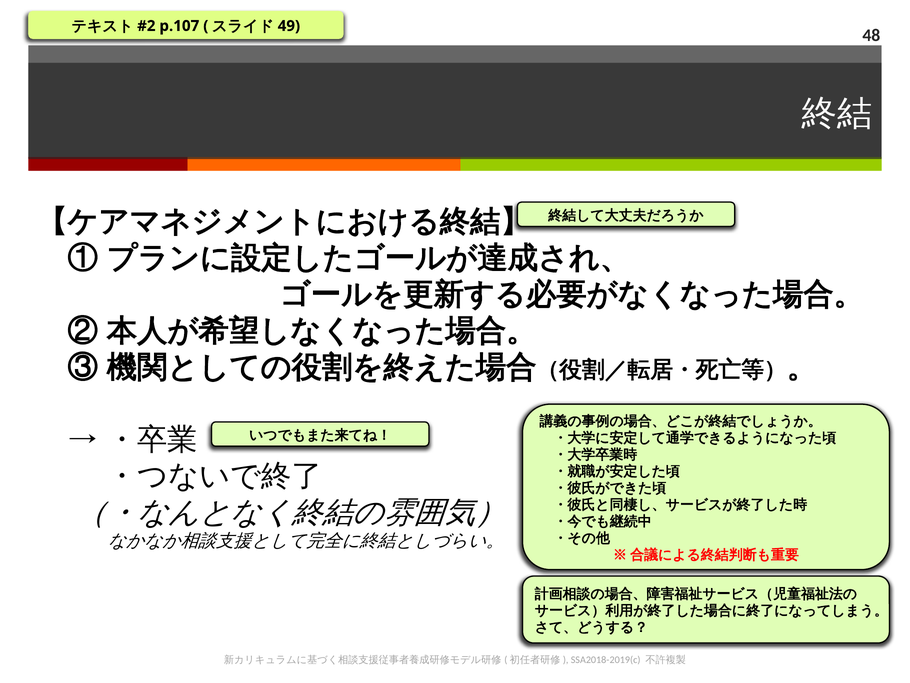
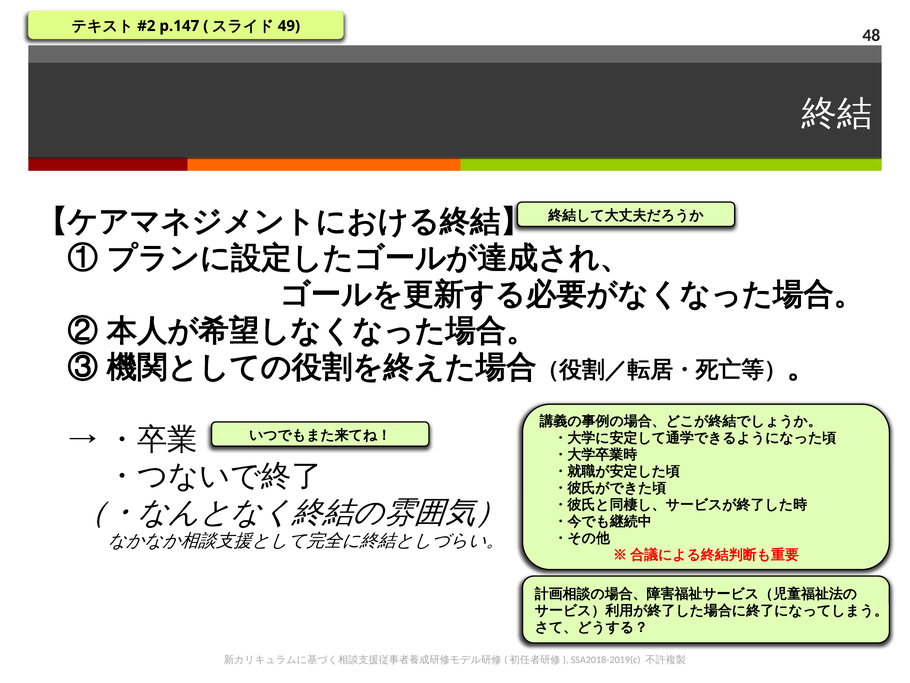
p.107: p.107 -> p.147 (179, 26)
